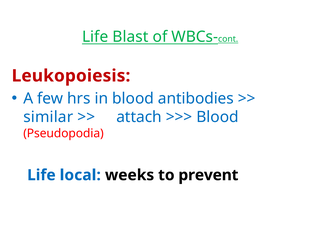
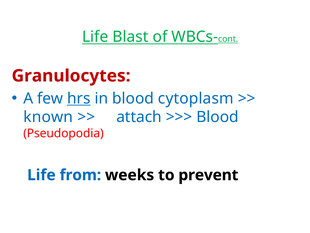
Leukopoiesis: Leukopoiesis -> Granulocytes (71, 76)
hrs underline: none -> present (79, 98)
antibodies: antibodies -> cytoplasm (196, 98)
similar: similar -> known (48, 117)
local: local -> from (80, 175)
